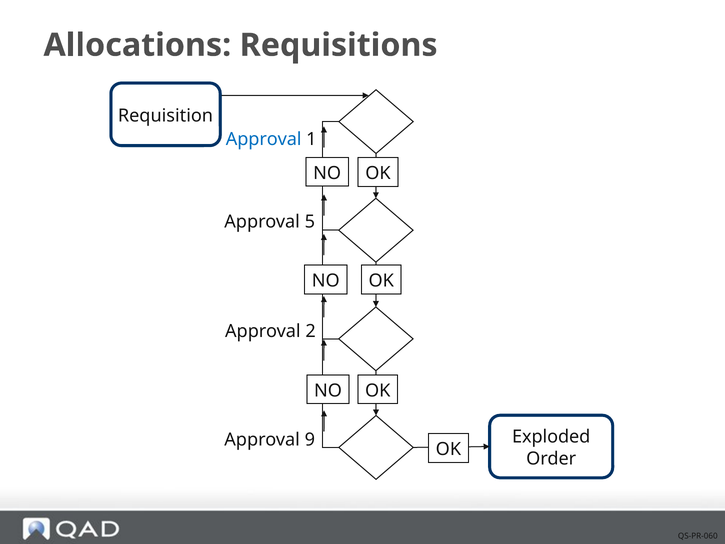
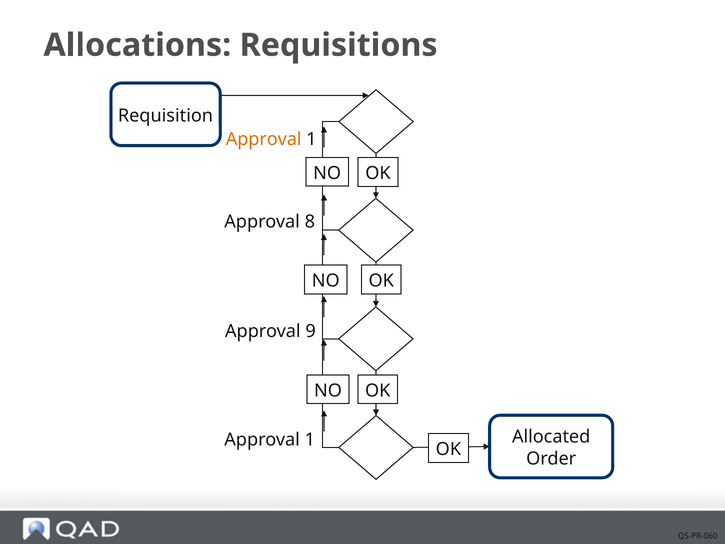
Approval colour: blue -> orange (264, 139)
5: 5 -> 8 (310, 222)
2: 2 -> 9 (311, 331)
Exploded: Exploded -> Allocated (551, 437)
9: 9 -> 1 (310, 440)
